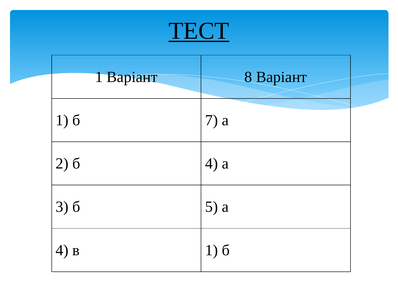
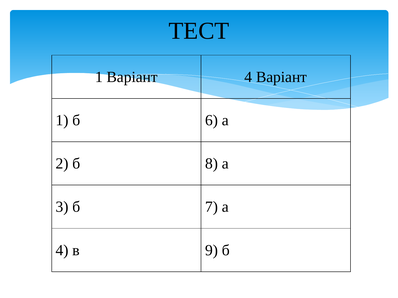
ТЕСТ underline: present -> none (199, 31)
Варіант 8: 8 -> 4 (248, 77)
7: 7 -> 6 (211, 120)
б 4: 4 -> 8 (211, 164)
5: 5 -> 7 (211, 207)
в 1: 1 -> 9 (211, 251)
